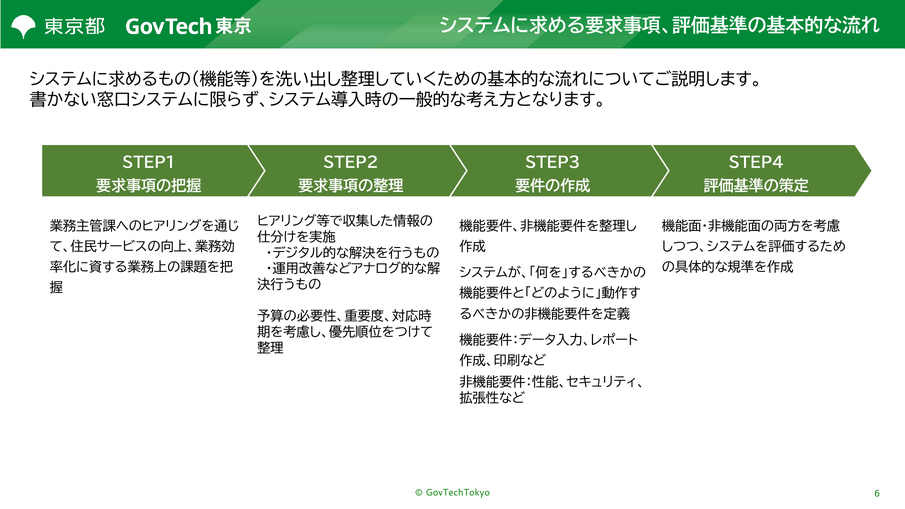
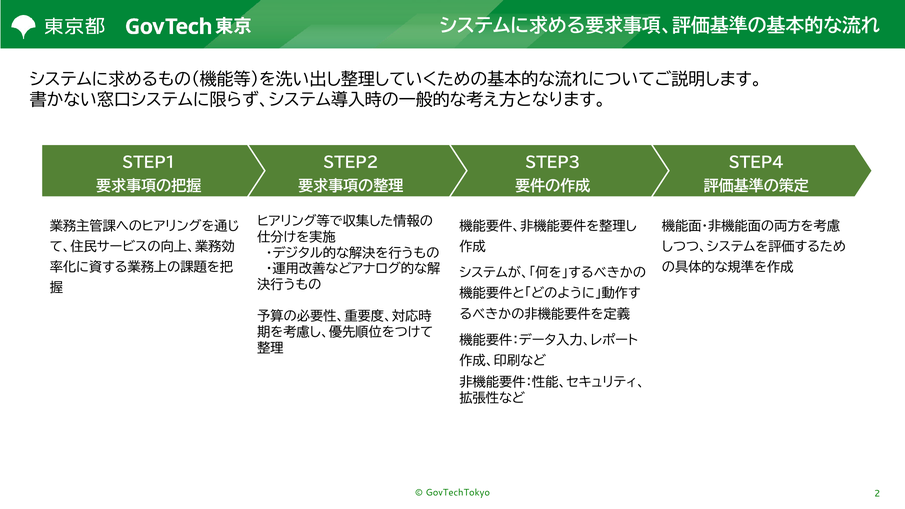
6: 6 -> 2 (877, 493)
